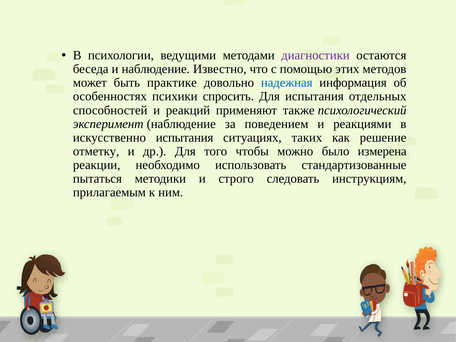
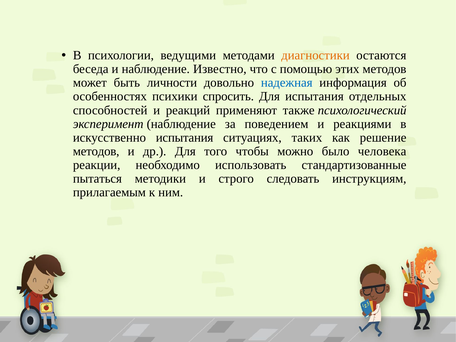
диагностики colour: purple -> orange (315, 55)
практике: практике -> личности (172, 83)
отметку: отметку -> методов (96, 151)
измерена: измерена -> человека (382, 151)
